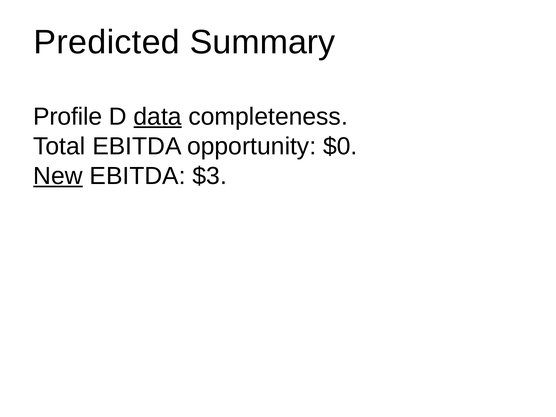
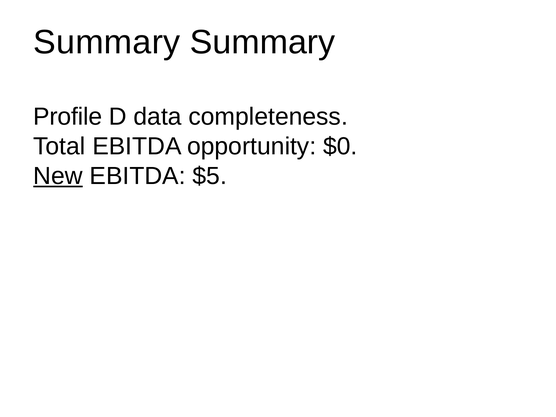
Predicted: Predicted -> Summary (107, 42)
data underline: present -> none (158, 117)
$3: $3 -> $5 (210, 176)
